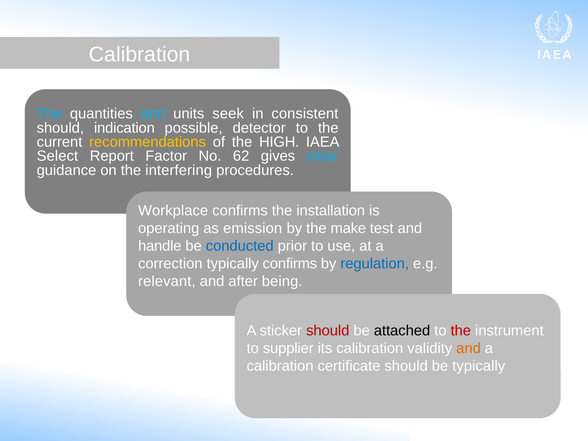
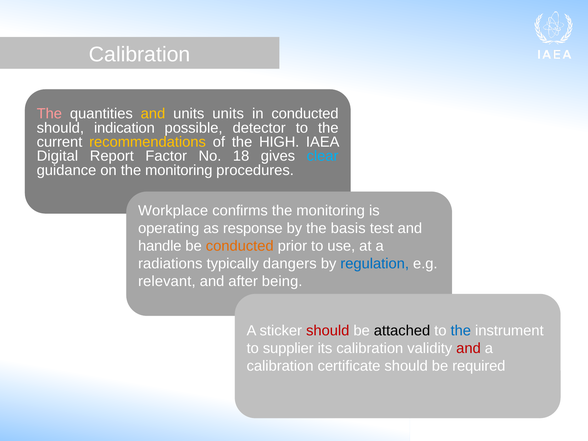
The colour: light blue -> pink (49, 114)
and colour: light blue -> yellow (153, 114)
units seek: seek -> units (228, 114)
in consistent: consistent -> conducted (305, 114)
Select: Select -> Digital (57, 156)
62: 62 -> 18 (241, 156)
on the interfering: interfering -> monitoring (179, 170)
confirms the installation: installation -> monitoring (331, 211)
emission: emission -> response (253, 228)
make: make -> basis (348, 228)
conducted colour: blue -> orange (240, 246)
correction: correction -> radiations (170, 264)
typically confirms: confirms -> dangers (290, 264)
the colour: red -> blue (461, 331)
and colour: orange -> red (469, 348)
be typically: typically -> required (479, 366)
